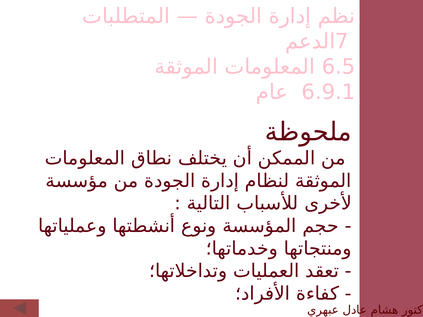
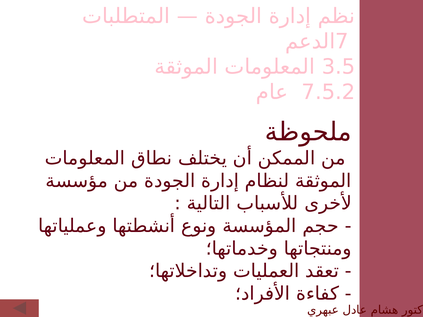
6.5: 6.5 -> 3.5 (339, 67)
6.9.1: 6.9.1 -> 7.5.2 (328, 92)
